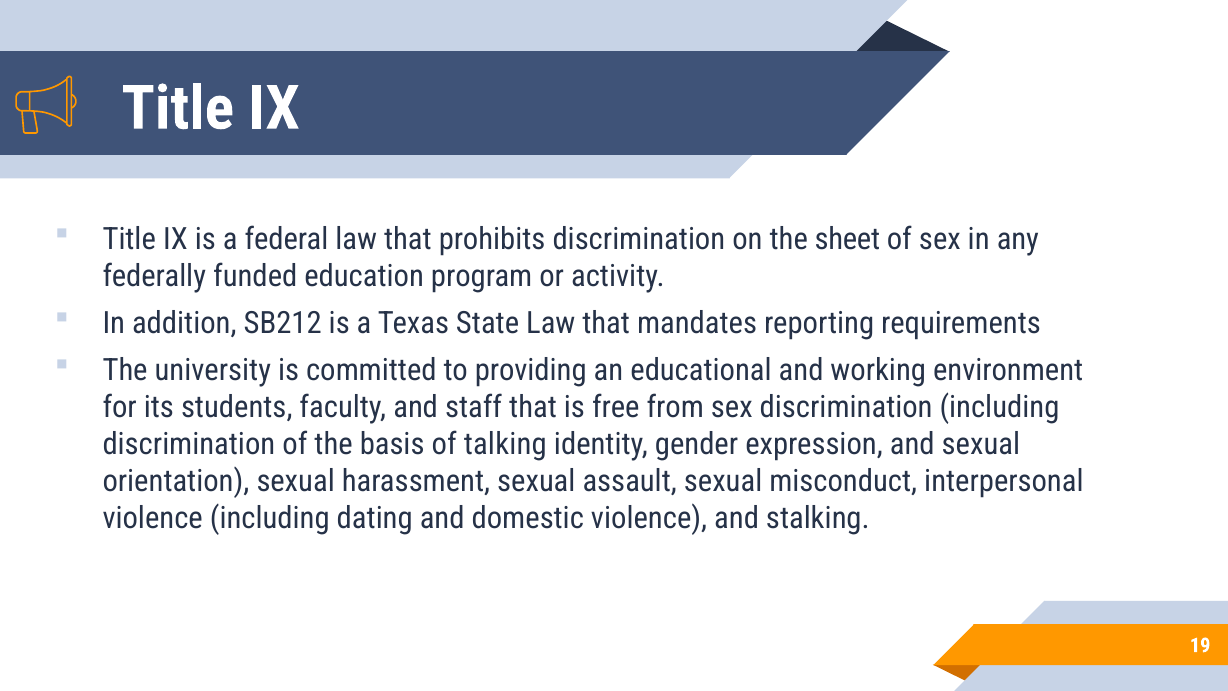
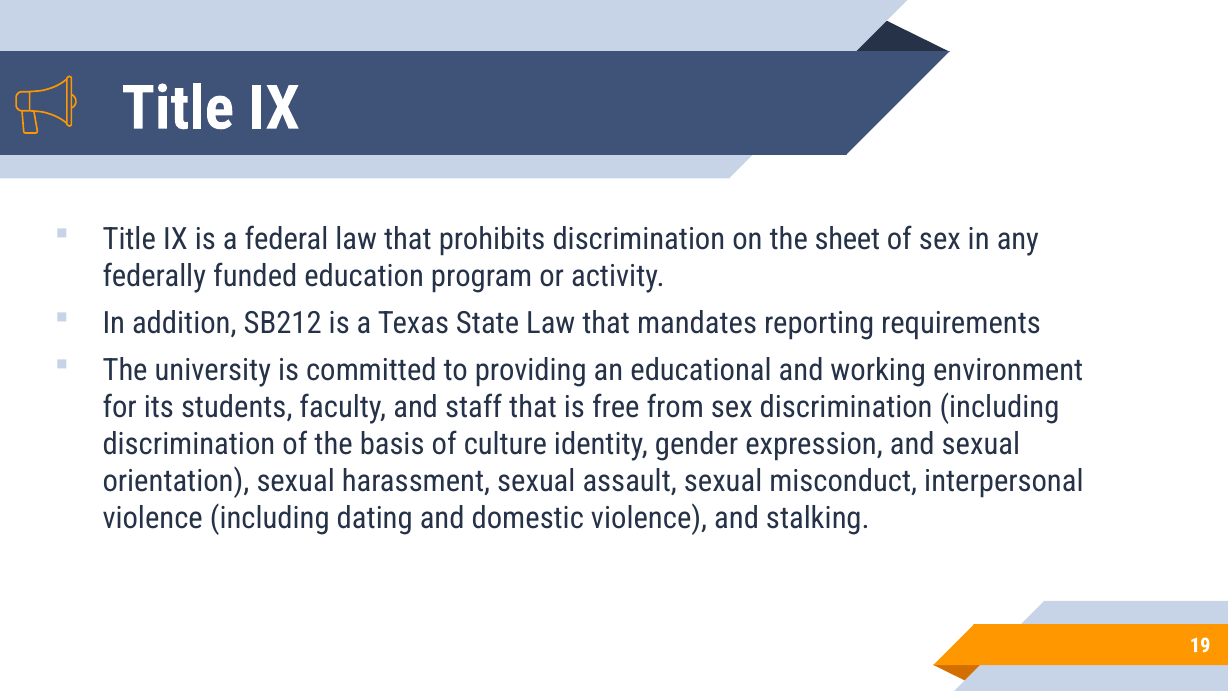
talking: talking -> culture (505, 444)
